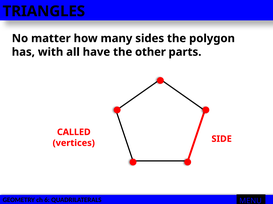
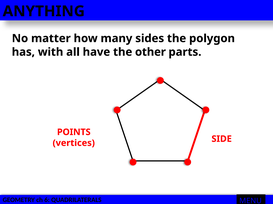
TRIANGLES: TRIANGLES -> ANYTHING (44, 11)
CALLED: CALLED -> POINTS (74, 133)
